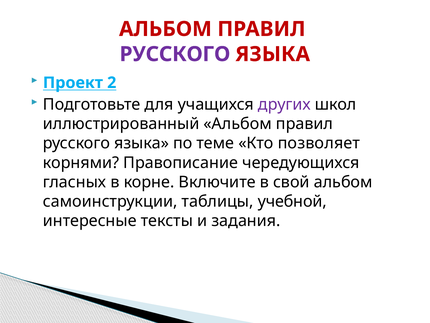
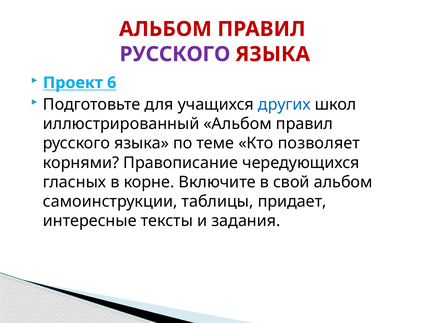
2: 2 -> 6 (112, 83)
других colour: purple -> blue (284, 104)
учебной: учебной -> придает (292, 201)
